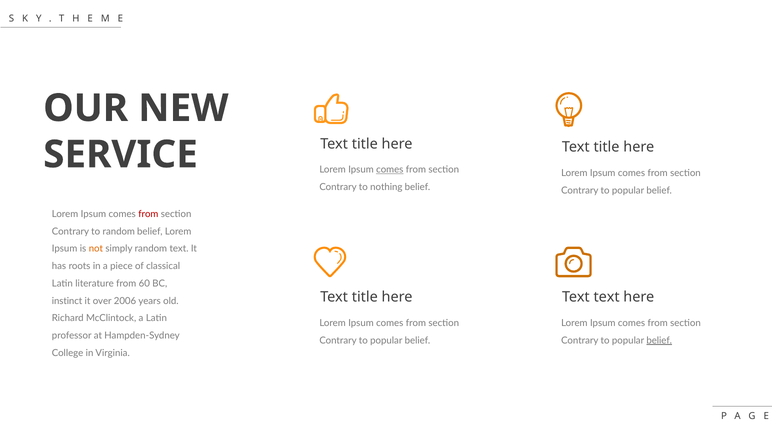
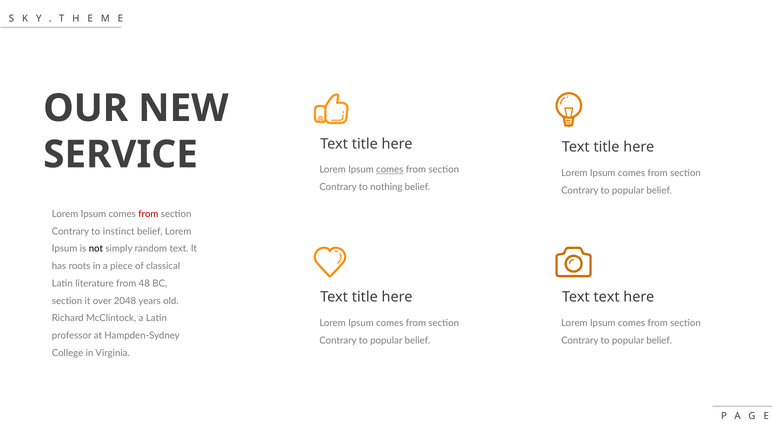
to random: random -> instinct (119, 232)
not colour: orange -> black (96, 249)
60: 60 -> 48 (144, 284)
instinct: instinct -> section (67, 301)
2006: 2006 -> 2048 (125, 301)
belief underline: present -> none (659, 341)
